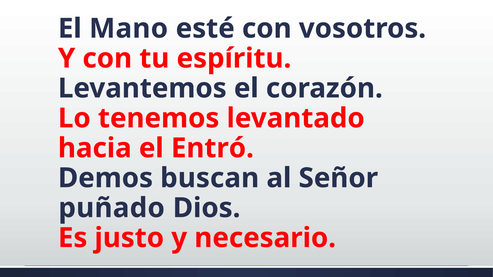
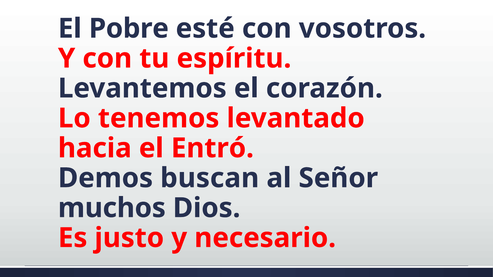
Mano: Mano -> Pobre (129, 29)
puñado: puñado -> muchos (112, 208)
